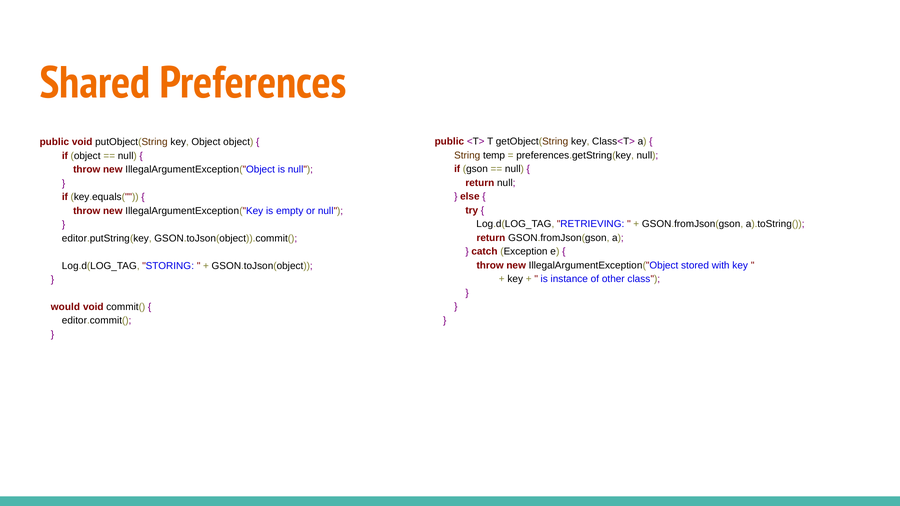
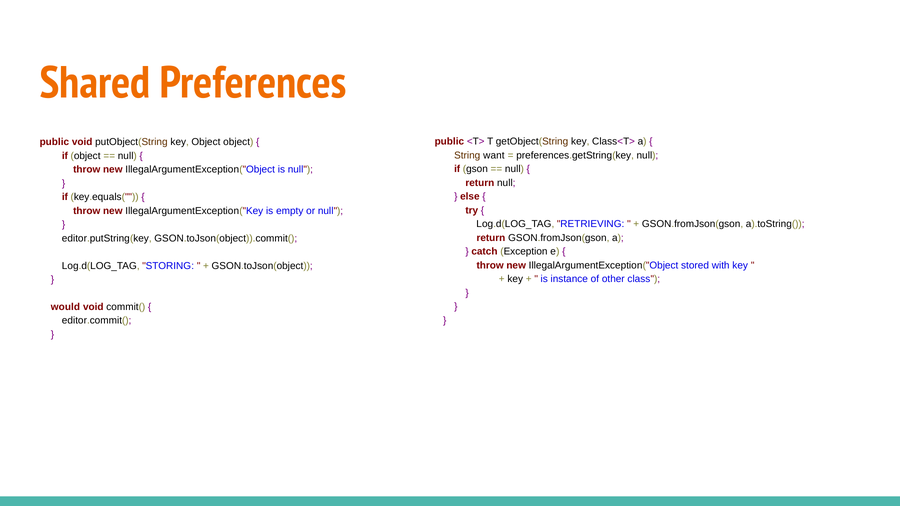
temp: temp -> want (494, 155)
